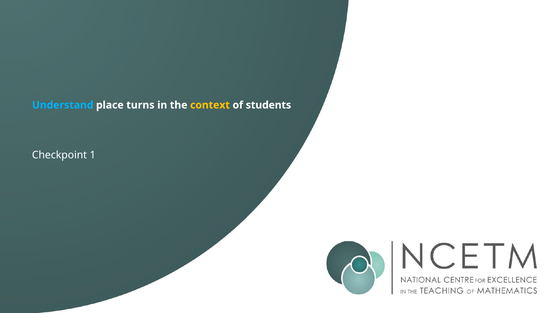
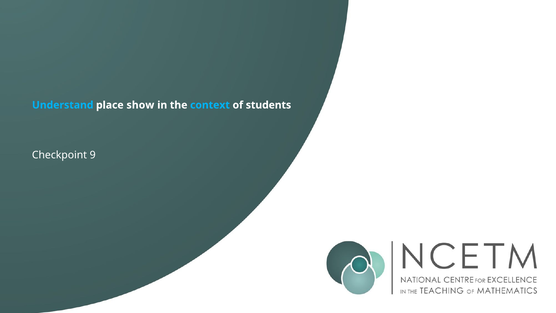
turns: turns -> show (140, 105)
context colour: yellow -> light blue (210, 105)
1: 1 -> 9 (93, 155)
